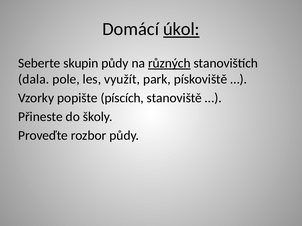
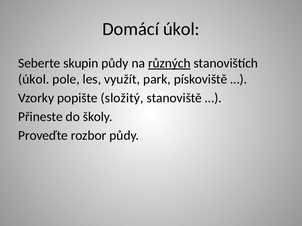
úkol underline: present -> none (181, 29)
dala: dala -> úkol (34, 79)
píscích: píscích -> složitý (122, 98)
